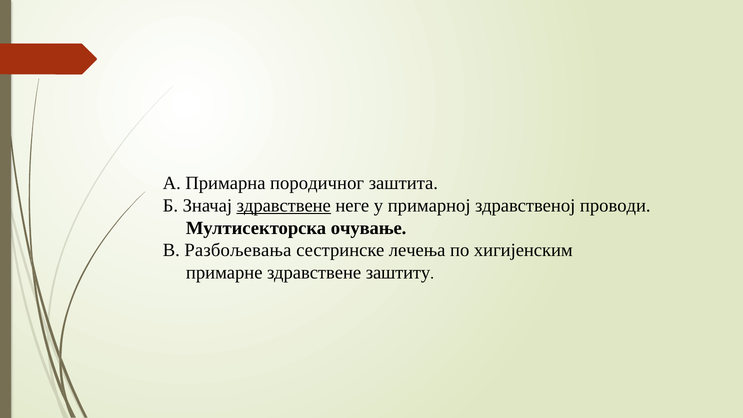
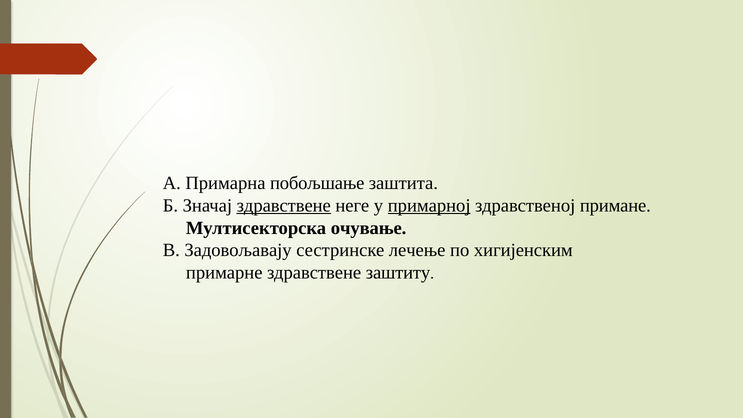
породичног: породичног -> побољшање (317, 183)
примарној underline: none -> present (429, 206)
проводи: проводи -> примане (615, 206)
Разбољевања: Разбољевања -> Задовољавају (238, 250)
лечења: лечења -> лечење (417, 250)
